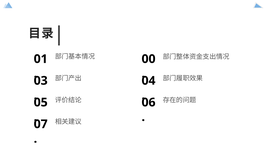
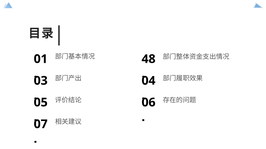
00: 00 -> 48 (149, 59)
